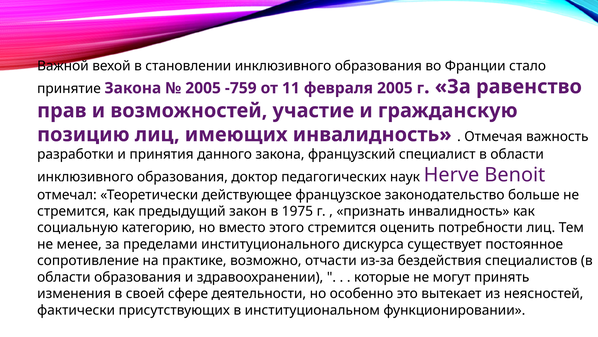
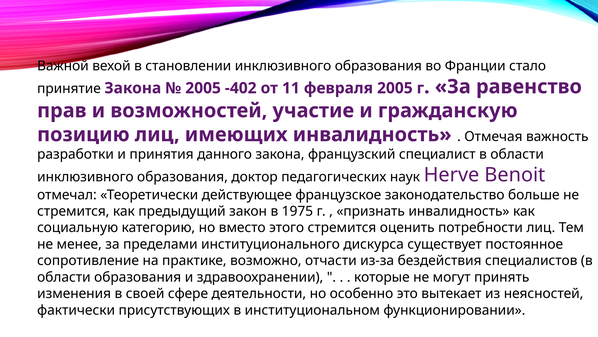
-759: -759 -> -402 (241, 88)
